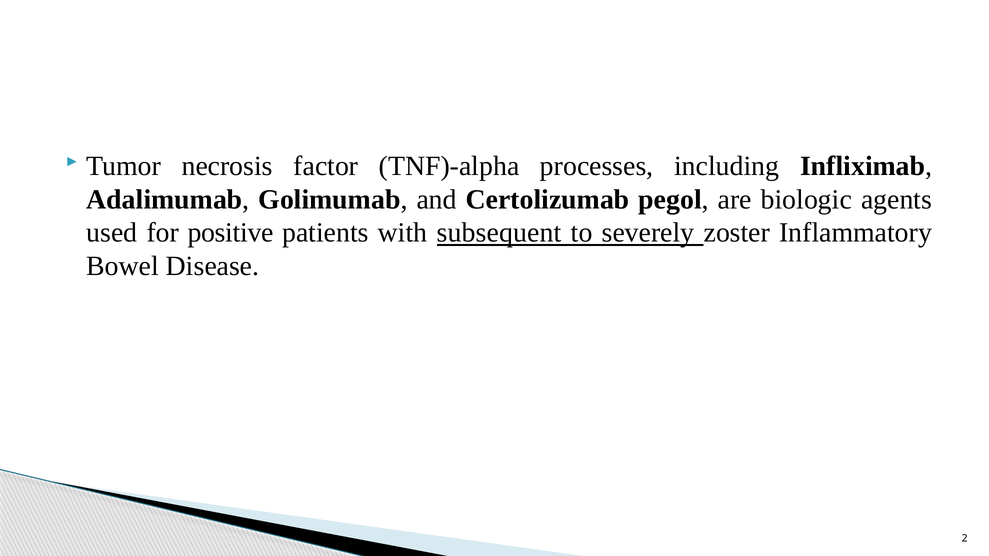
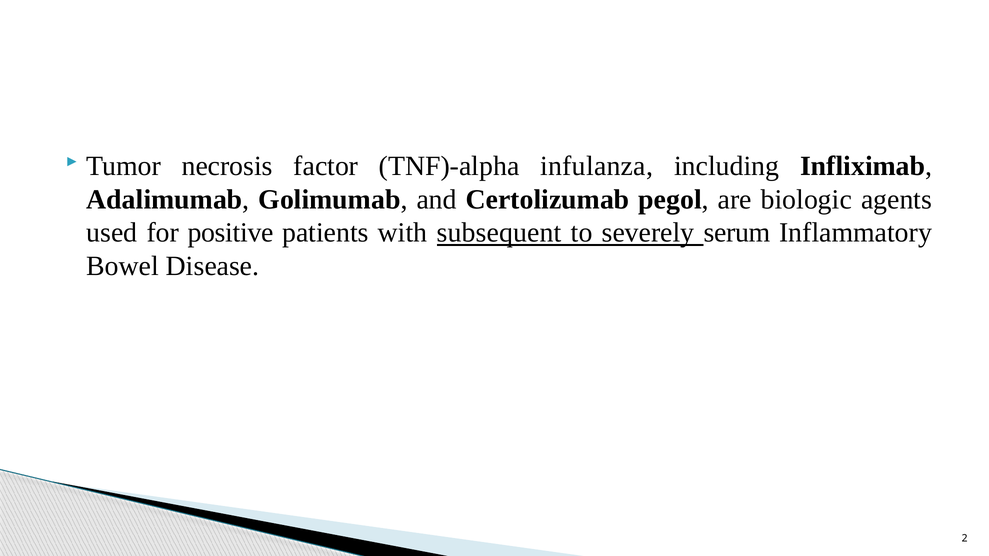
processes: processes -> infulanza (597, 166)
zoster: zoster -> serum (737, 233)
